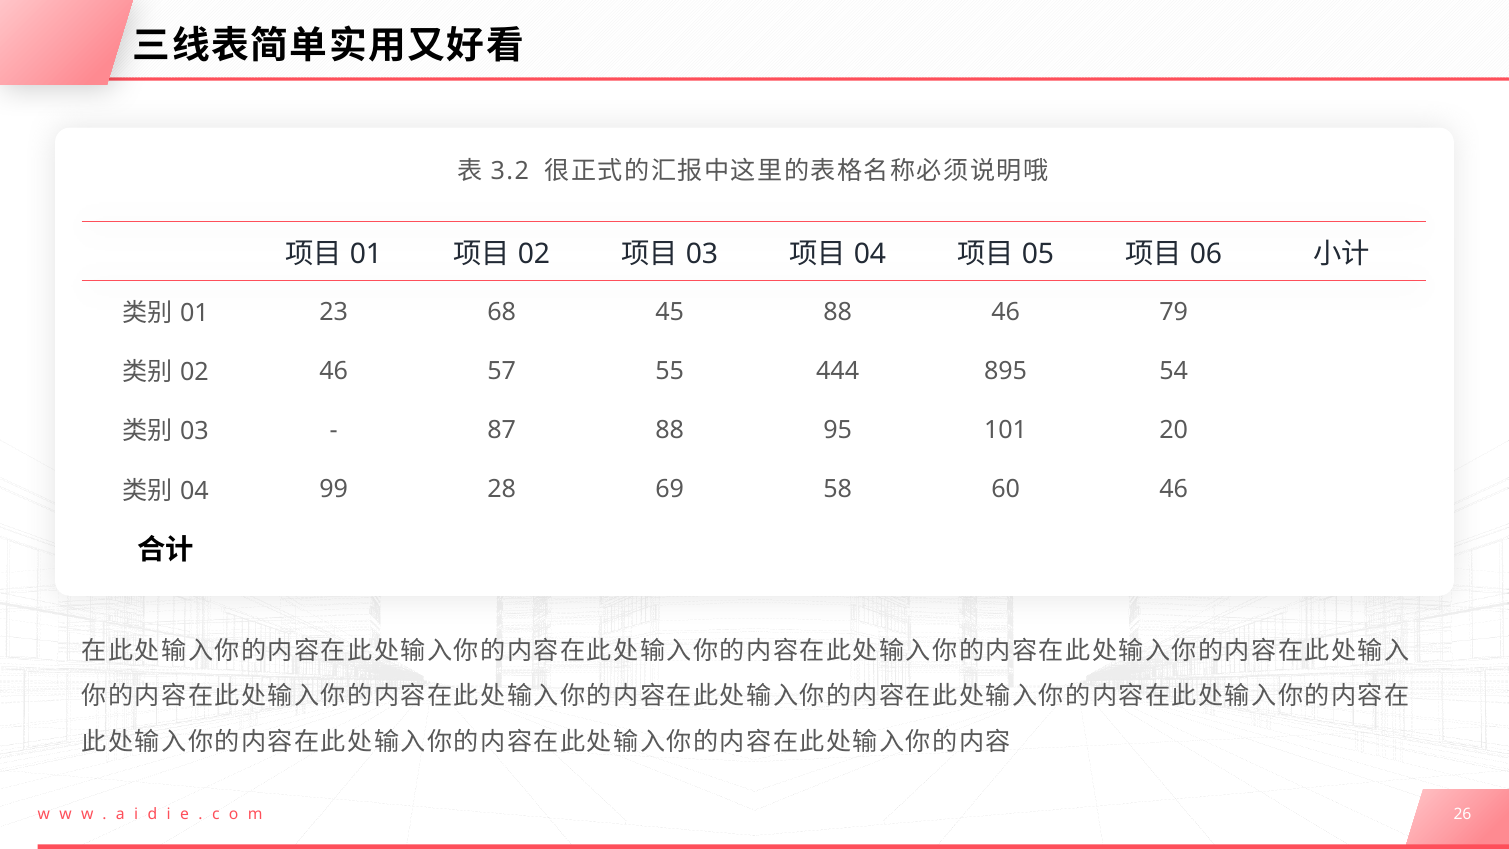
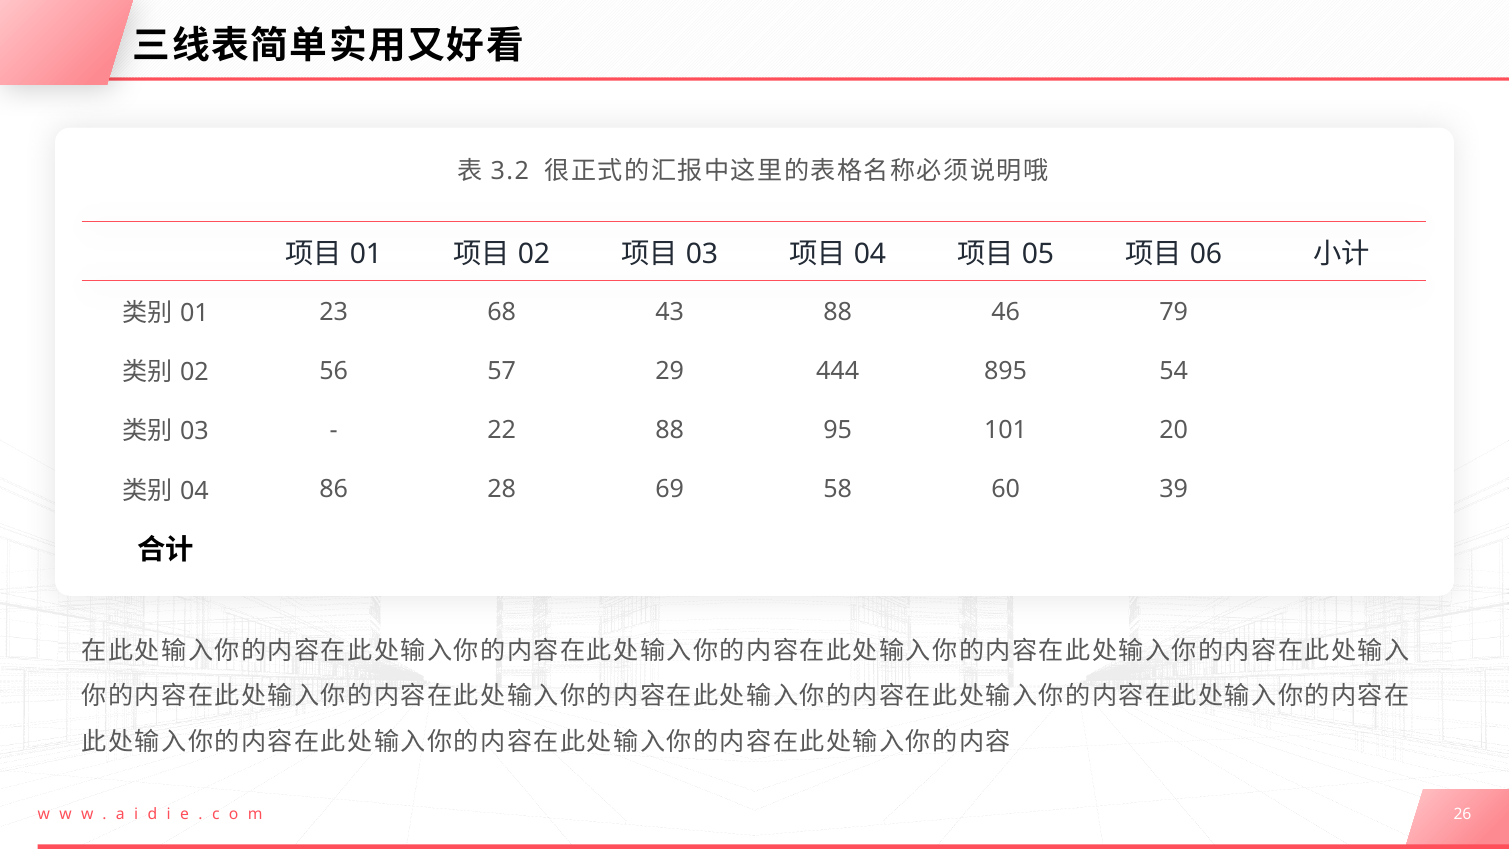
45: 45 -> 43 (670, 312)
46: 46 -> 56 (334, 371)
55: 55 -> 29 (670, 371)
87: 87 -> 22 (502, 430)
99: 99 -> 86 (334, 490)
60 46: 46 -> 39 (1174, 490)
